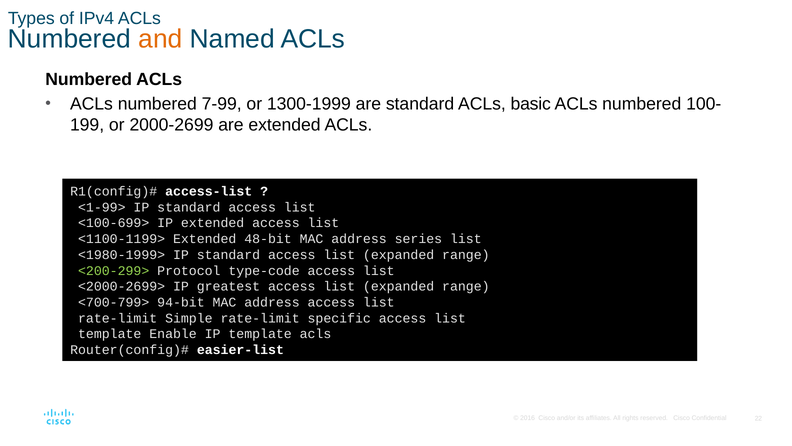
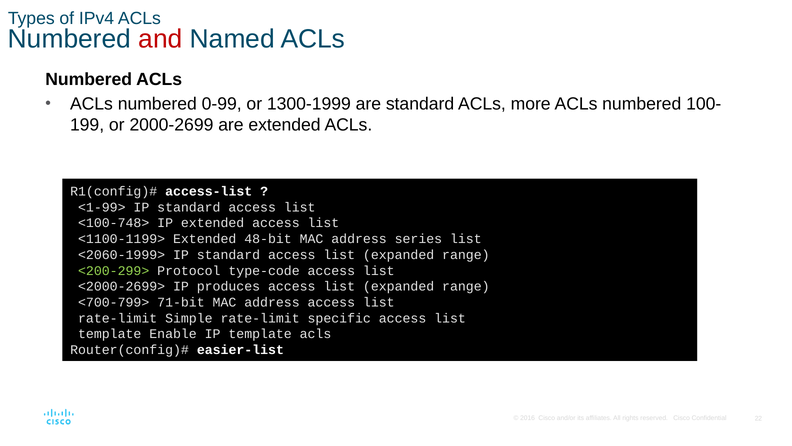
and colour: orange -> red (160, 39)
7-99: 7-99 -> 0-99 (222, 104)
basic: basic -> more (531, 104)
<100-699>: <100-699> -> <100-748> (114, 223)
<1980-1999>: <1980-1999> -> <2060-1999> (122, 255)
greatest: greatest -> produces (228, 286)
94-bit: 94-bit -> 71-bit (181, 302)
